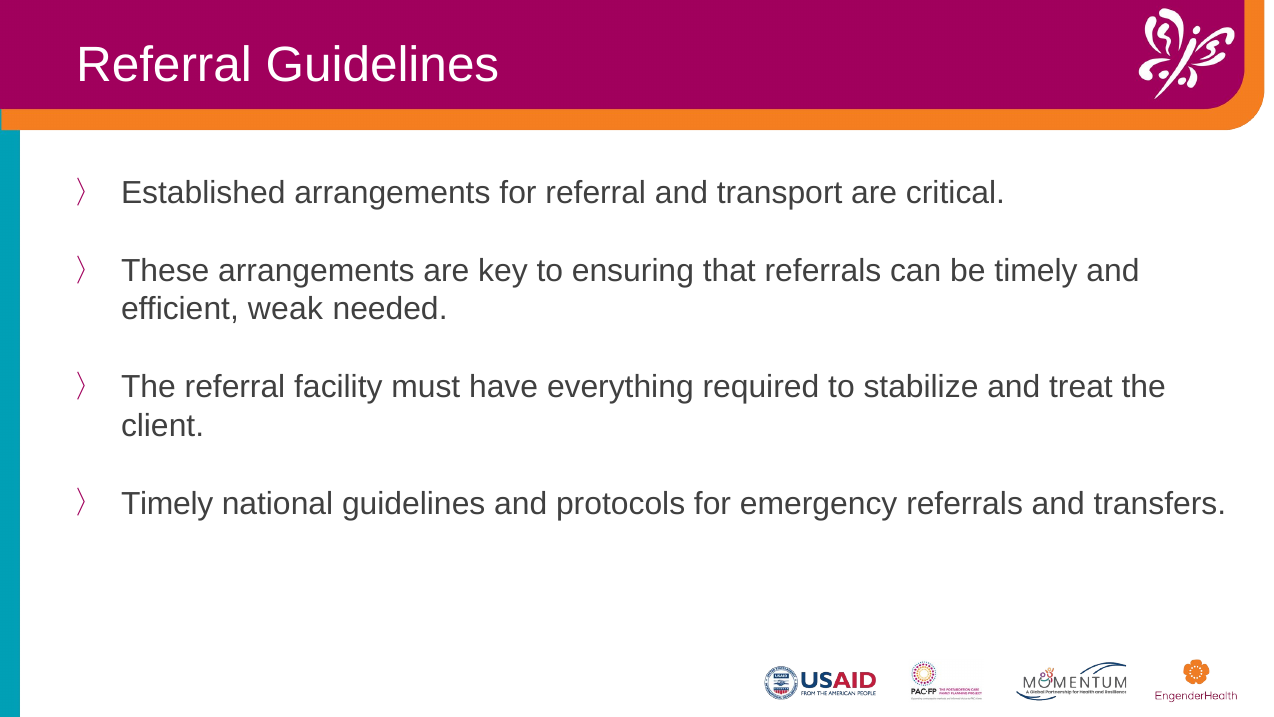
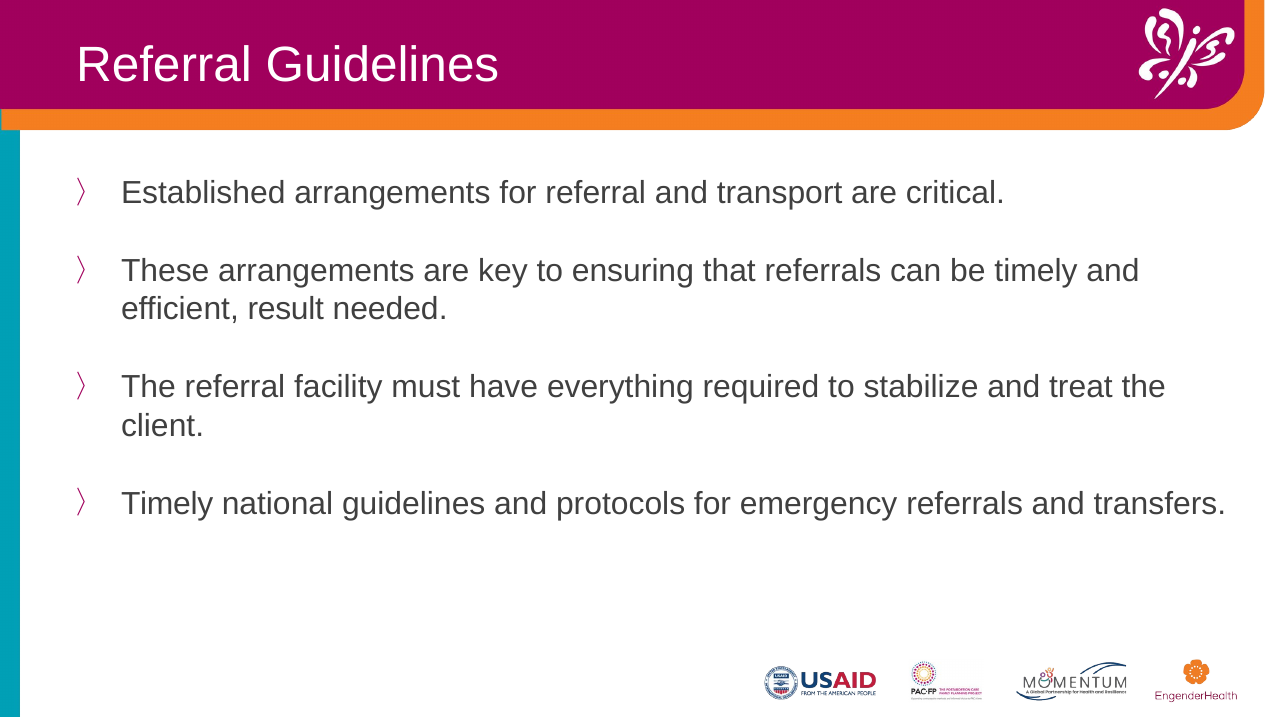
weak: weak -> result (286, 309)
